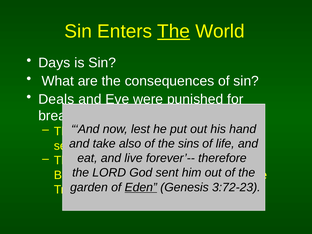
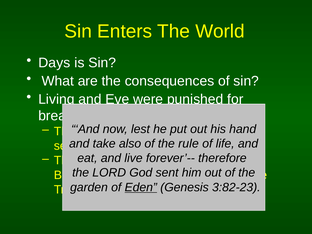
The underline: present -> none (174, 31)
Deals: Deals -> Living (56, 99)
sins: sins -> rule (188, 144)
3:72-23: 3:72-23 -> 3:82-23 (236, 187)
